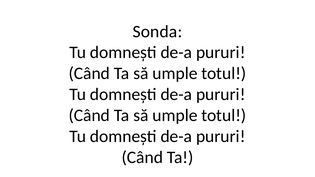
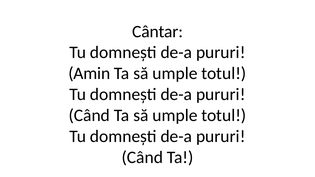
Sonda: Sonda -> Cântar (158, 32)
Când: Când -> Amin (89, 74)
